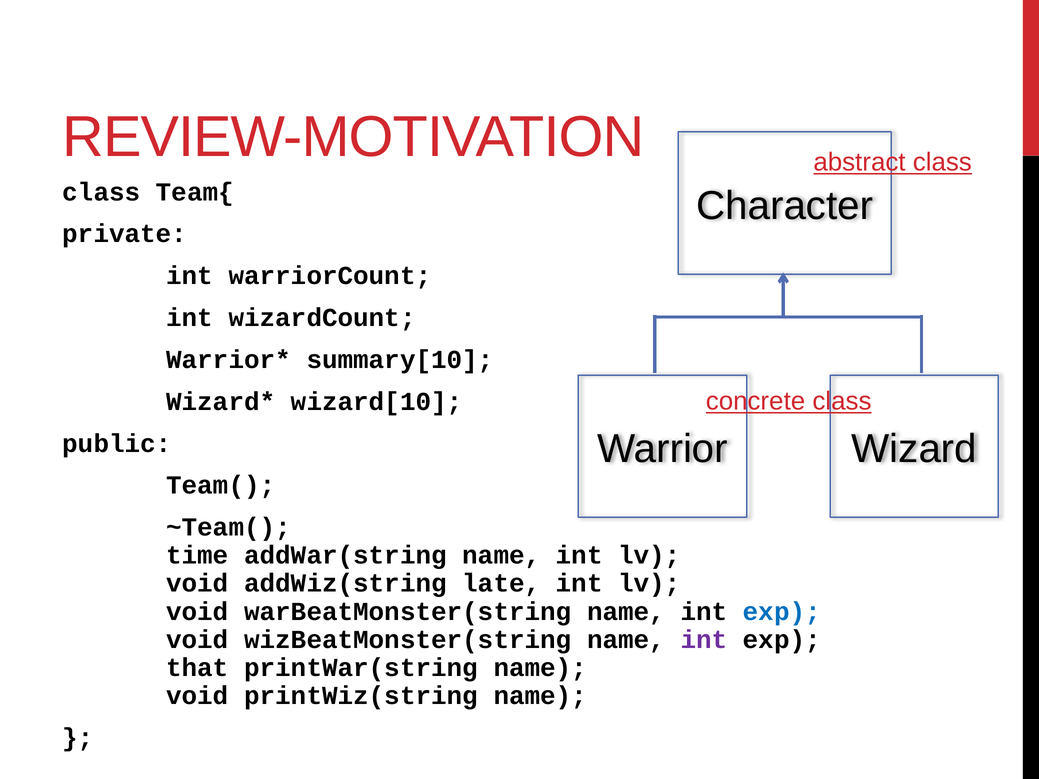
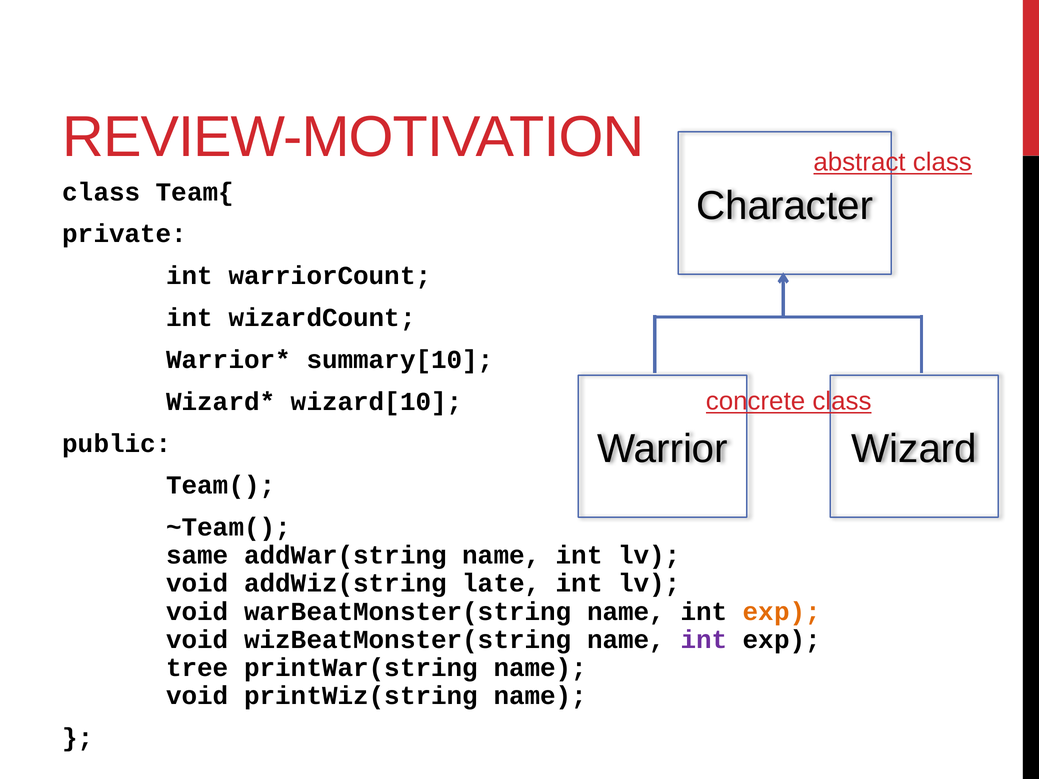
time: time -> same (197, 556)
exp colour: blue -> orange (782, 612)
that: that -> tree (197, 668)
